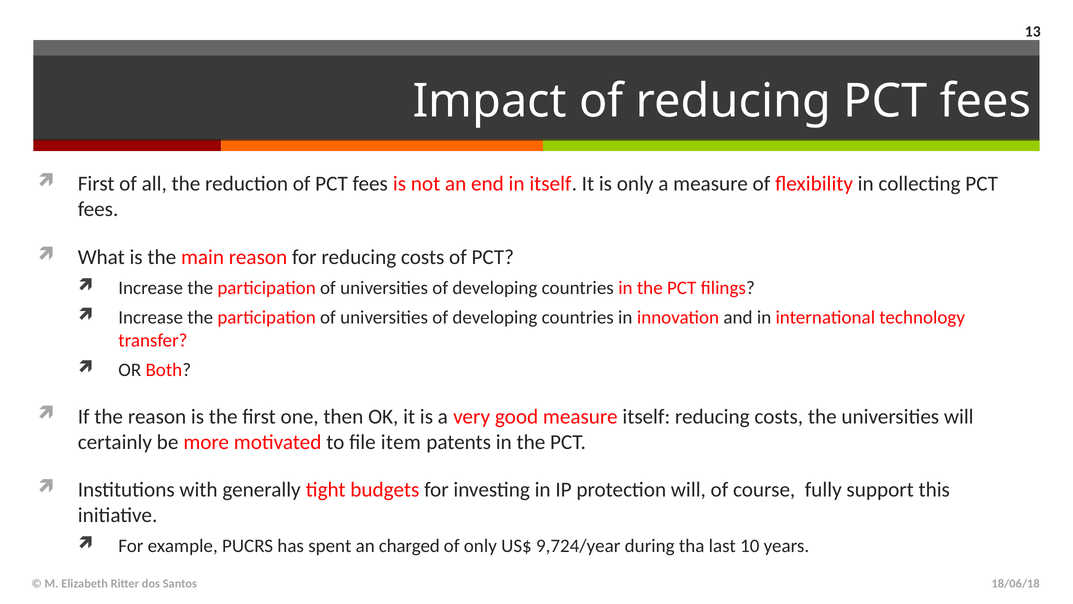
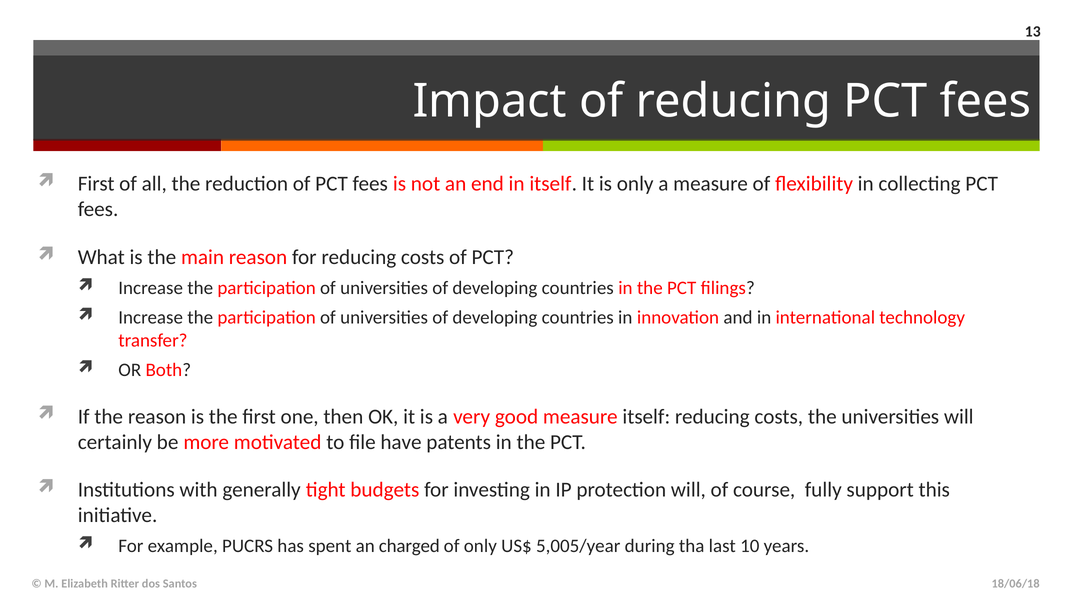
item: item -> have (401, 442)
9,724/year: 9,724/year -> 5,005/year (578, 546)
